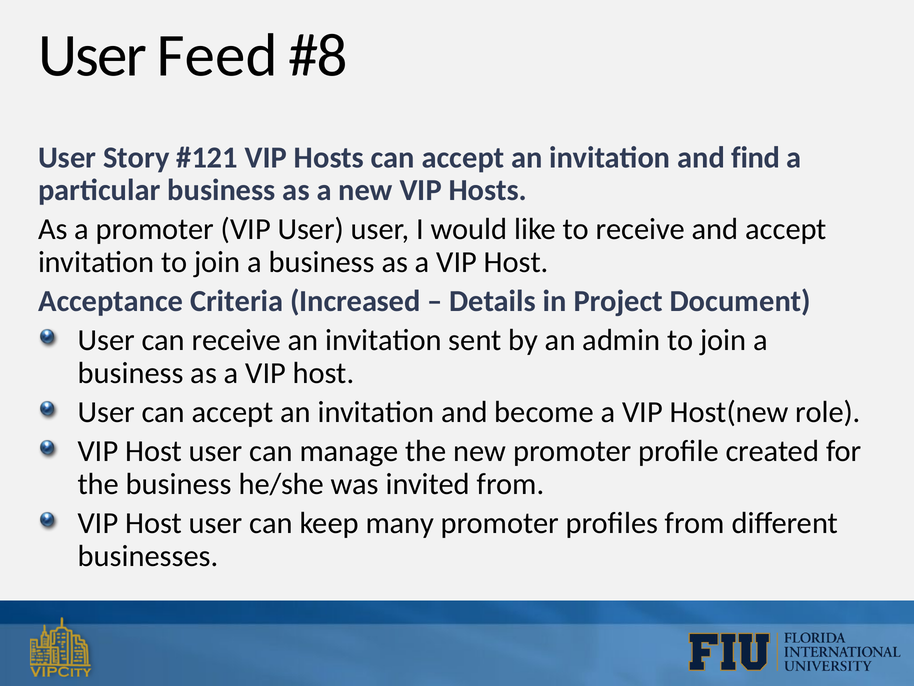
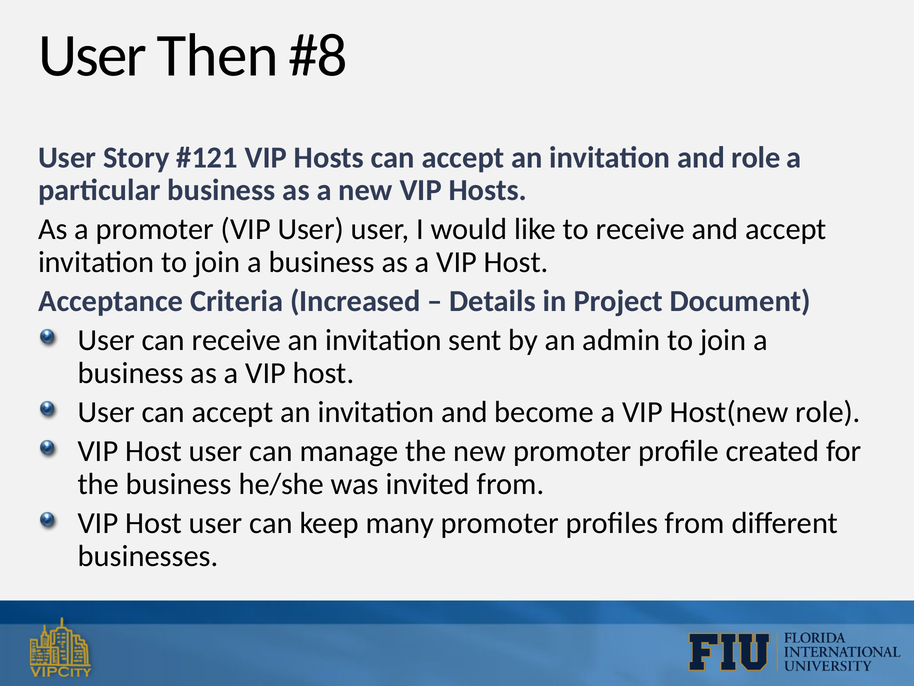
Feed: Feed -> Then (218, 56)
and find: find -> role (756, 157)
